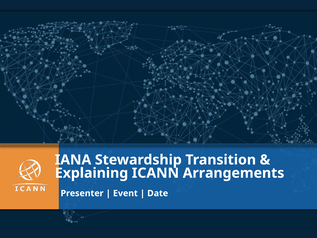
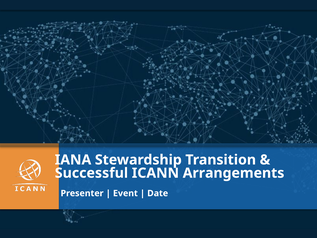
Explaining: Explaining -> Successful (91, 173)
